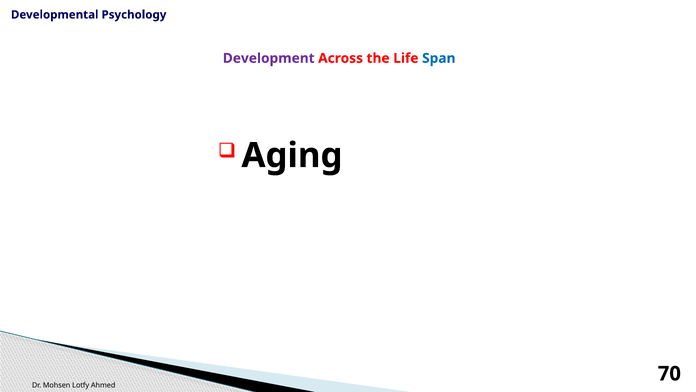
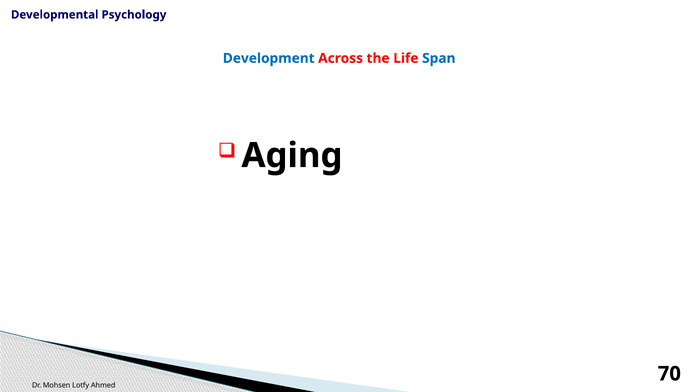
Development colour: purple -> blue (269, 58)
